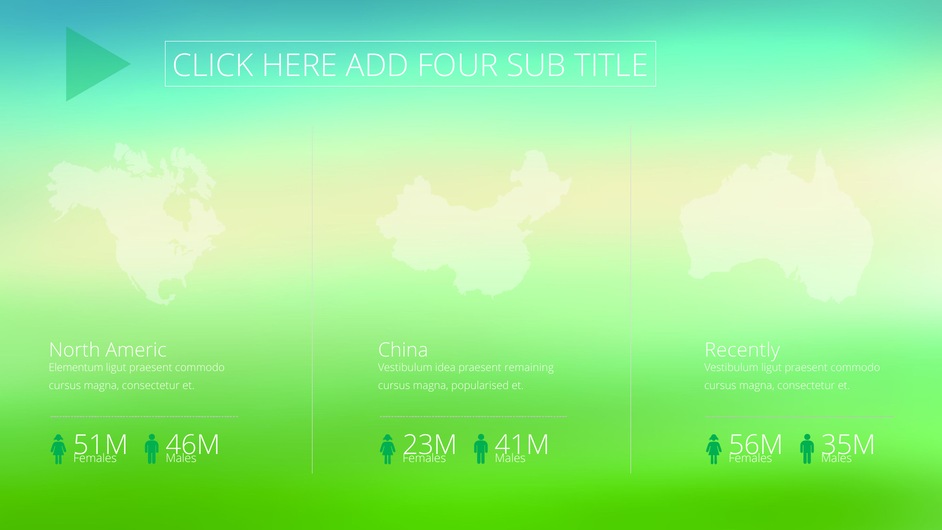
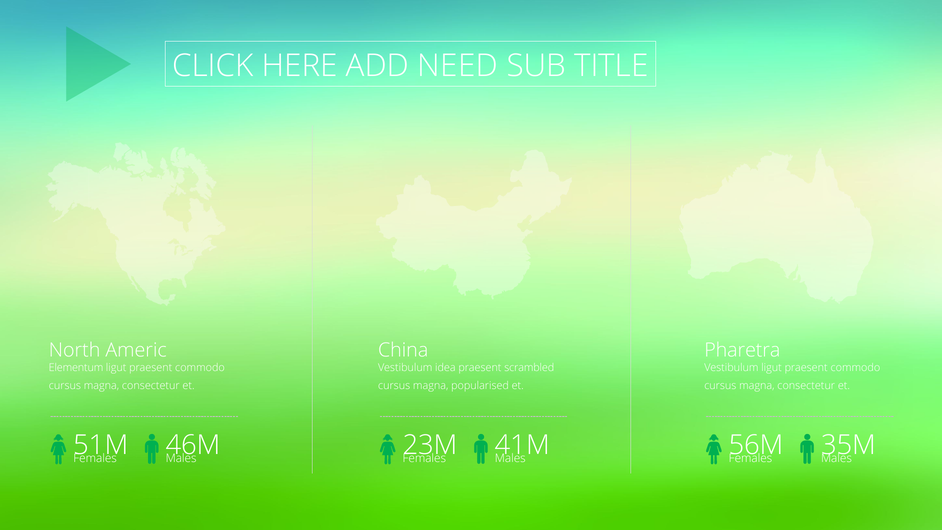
FOUR: FOUR -> NEED (458, 66)
Recently: Recently -> Pharetra (742, 350)
remaining: remaining -> scrambled (529, 368)
